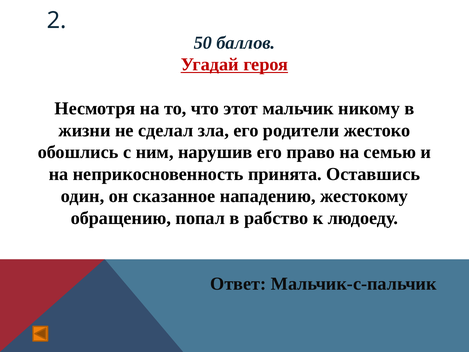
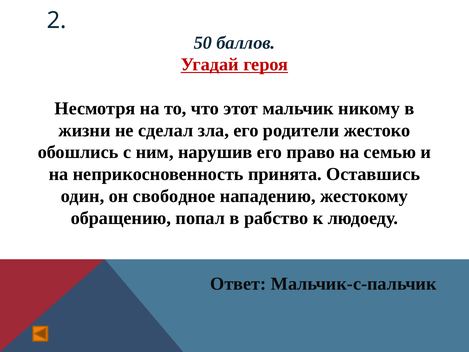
сказанное: сказанное -> свободное (174, 196)
